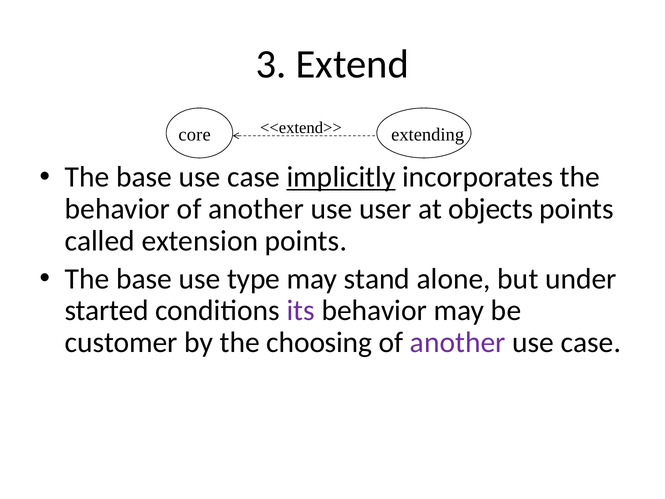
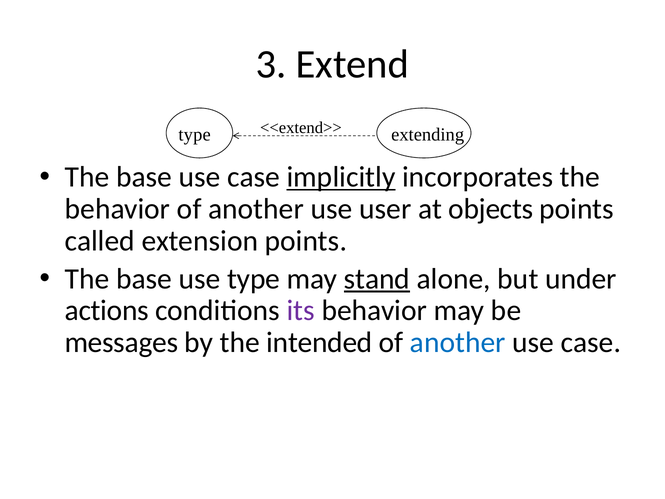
core: core -> type (195, 135)
stand underline: none -> present (377, 279)
started: started -> actions (107, 311)
customer: customer -> messages (121, 343)
choosing: choosing -> intended (319, 343)
another colour: purple -> blue (458, 343)
